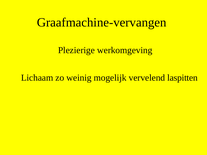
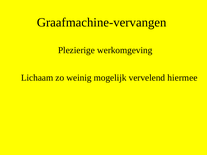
laspitten: laspitten -> hiermee (182, 78)
